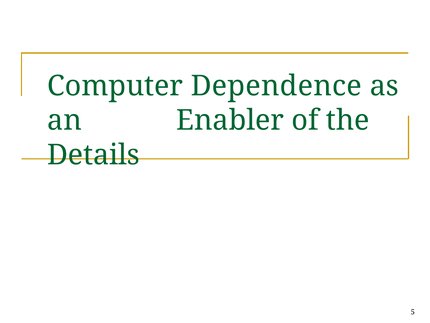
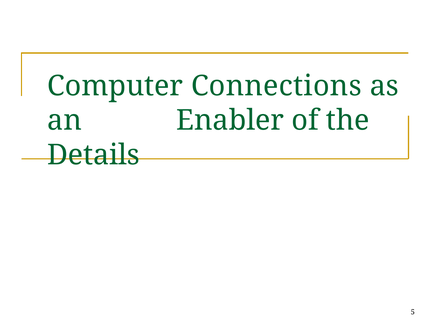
Dependence: Dependence -> Connections (276, 86)
